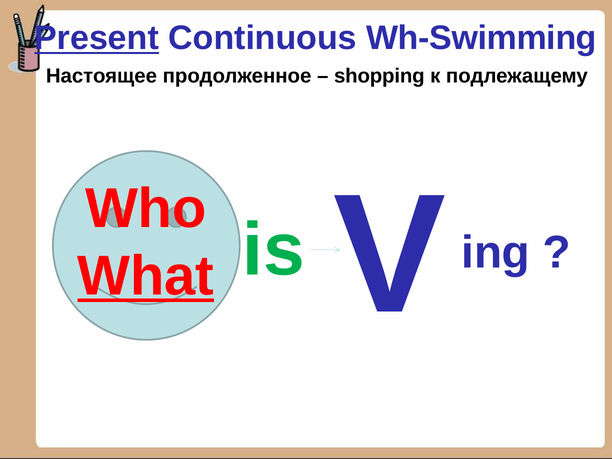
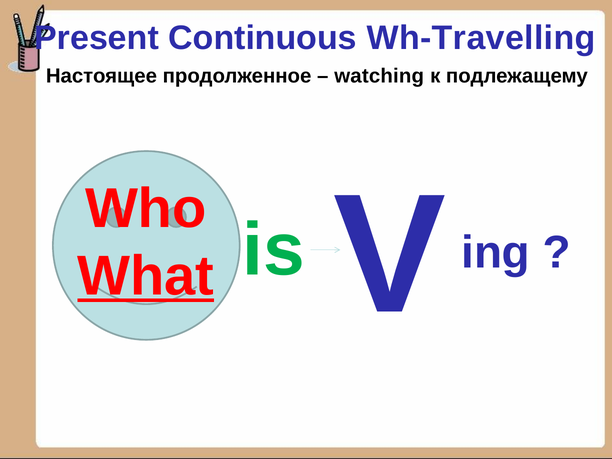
Present underline: present -> none (97, 38)
Wh-Swimming: Wh-Swimming -> Wh-Travelling (481, 38)
shopping: shopping -> watching (379, 76)
